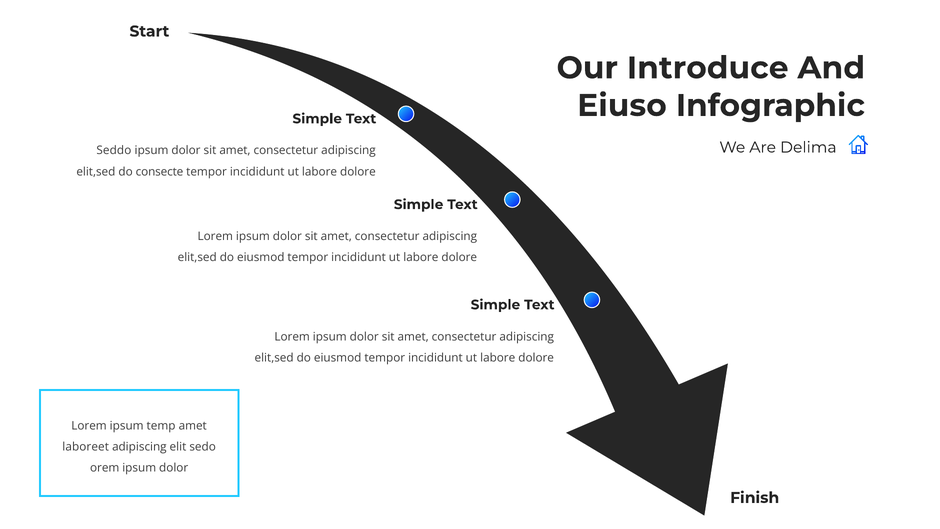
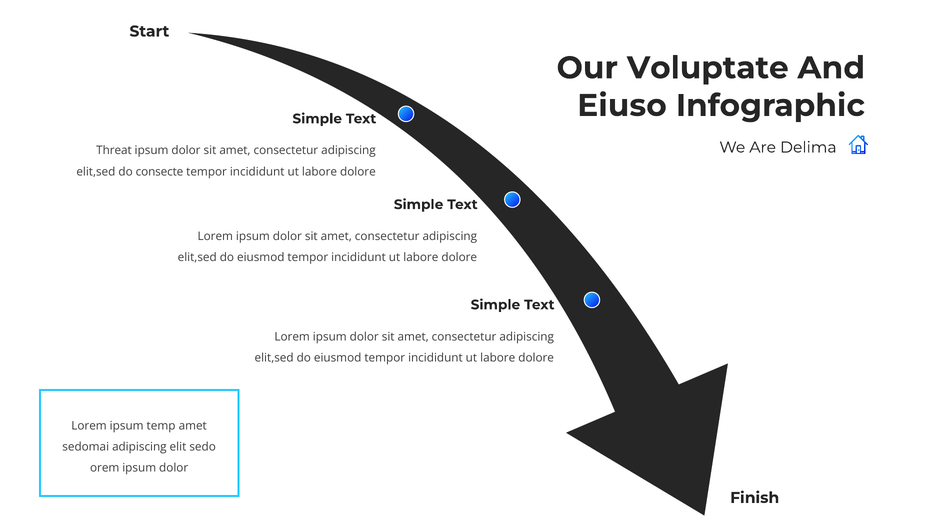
Introduce: Introduce -> Voluptate (708, 68)
Seddo: Seddo -> Threat (114, 151)
laboreet: laboreet -> sedomai (86, 447)
